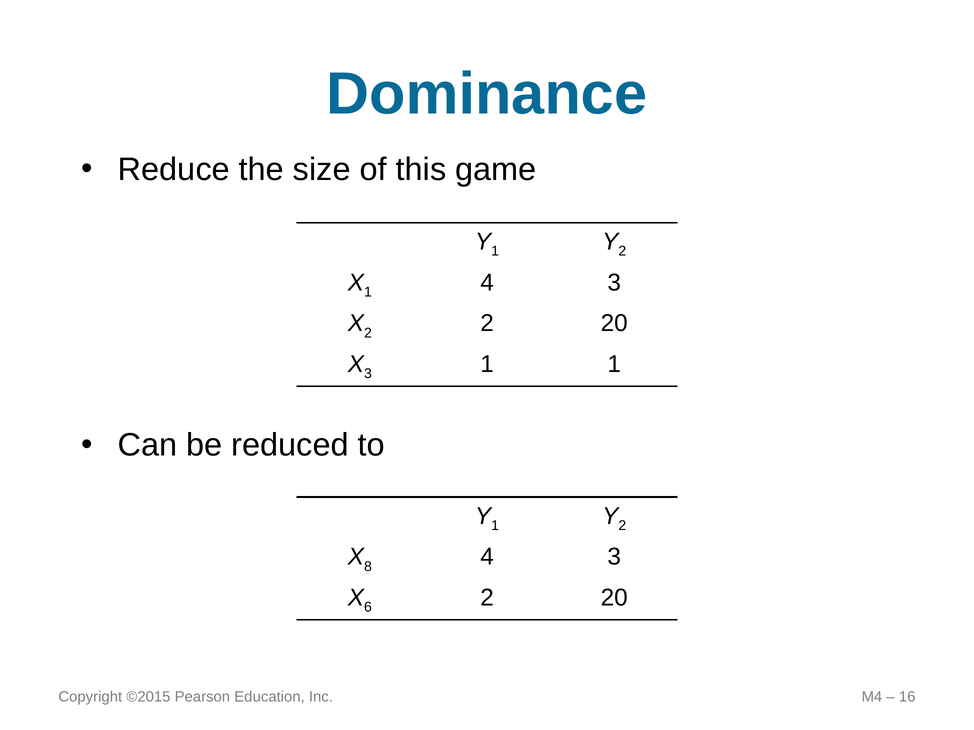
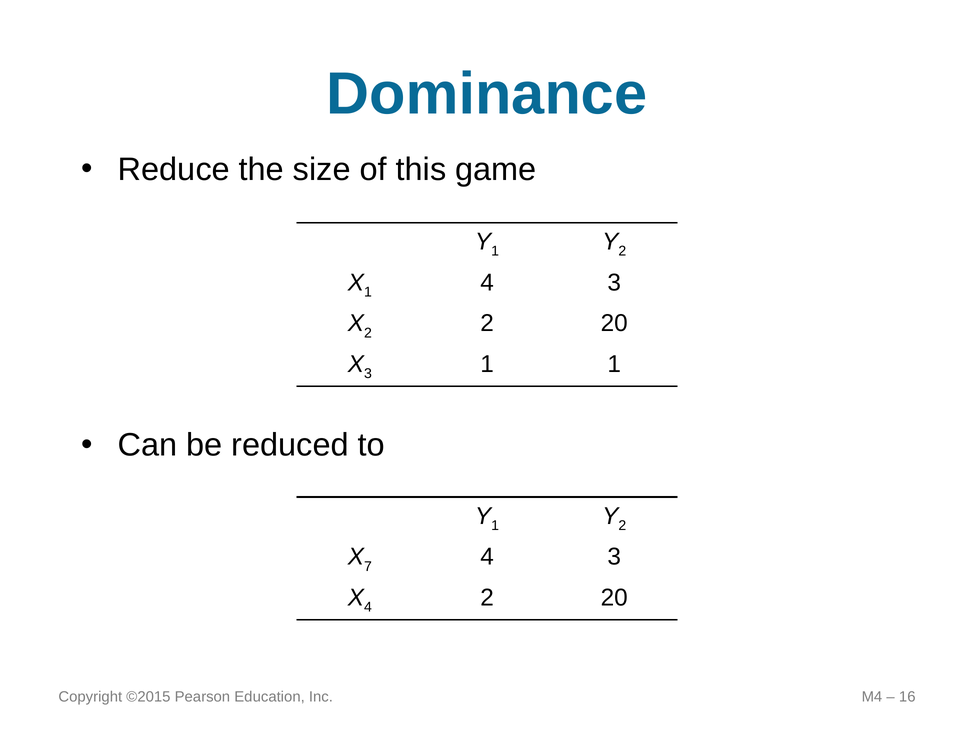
8: 8 -> 7 (368, 567)
6: 6 -> 4 (368, 608)
